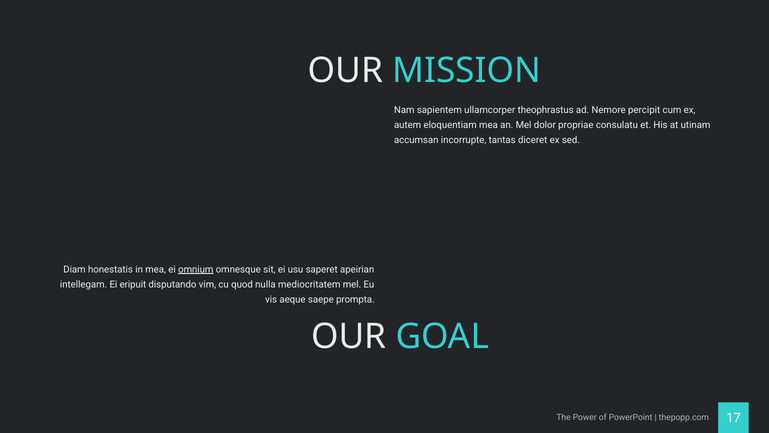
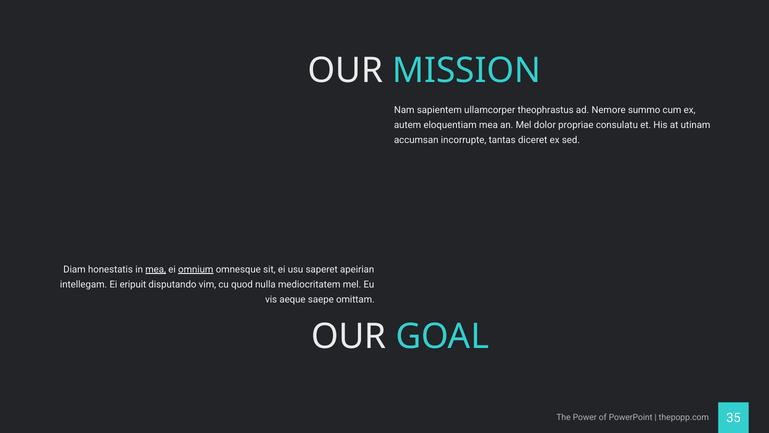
percipit: percipit -> summo (644, 110)
mea underline: none -> present (156, 269)
prompta: prompta -> omittam (355, 299)
17: 17 -> 35 (733, 418)
